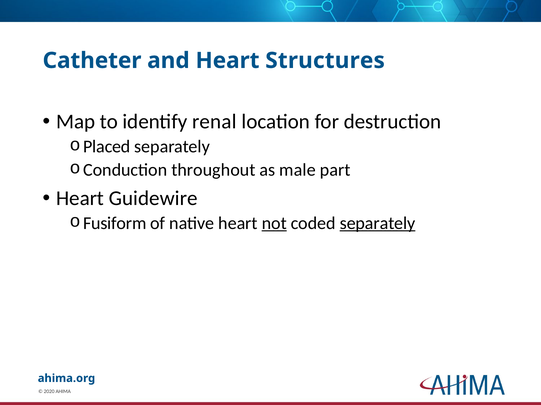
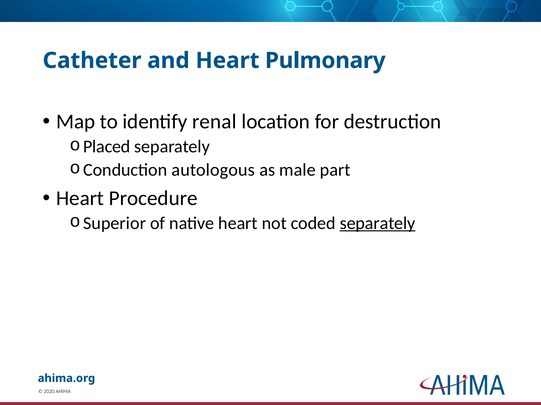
Structures: Structures -> Pulmonary (325, 61)
throughout: throughout -> autologous (213, 170)
Guidewire: Guidewire -> Procedure (153, 199)
Fusiform: Fusiform -> Superior (115, 224)
not underline: present -> none (274, 224)
